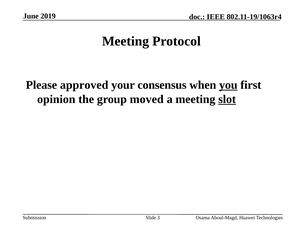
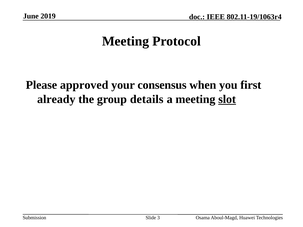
you underline: present -> none (228, 85)
opinion: opinion -> already (56, 99)
moved: moved -> details (147, 99)
